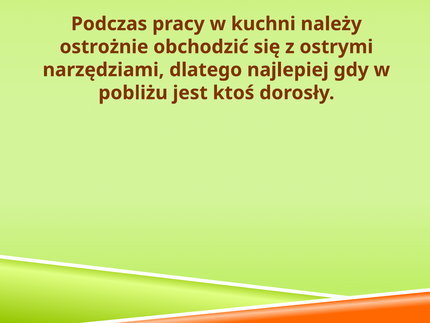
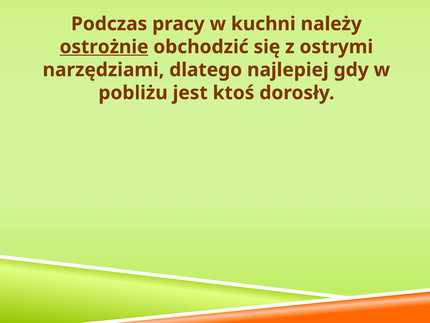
ostrożnie underline: none -> present (104, 47)
